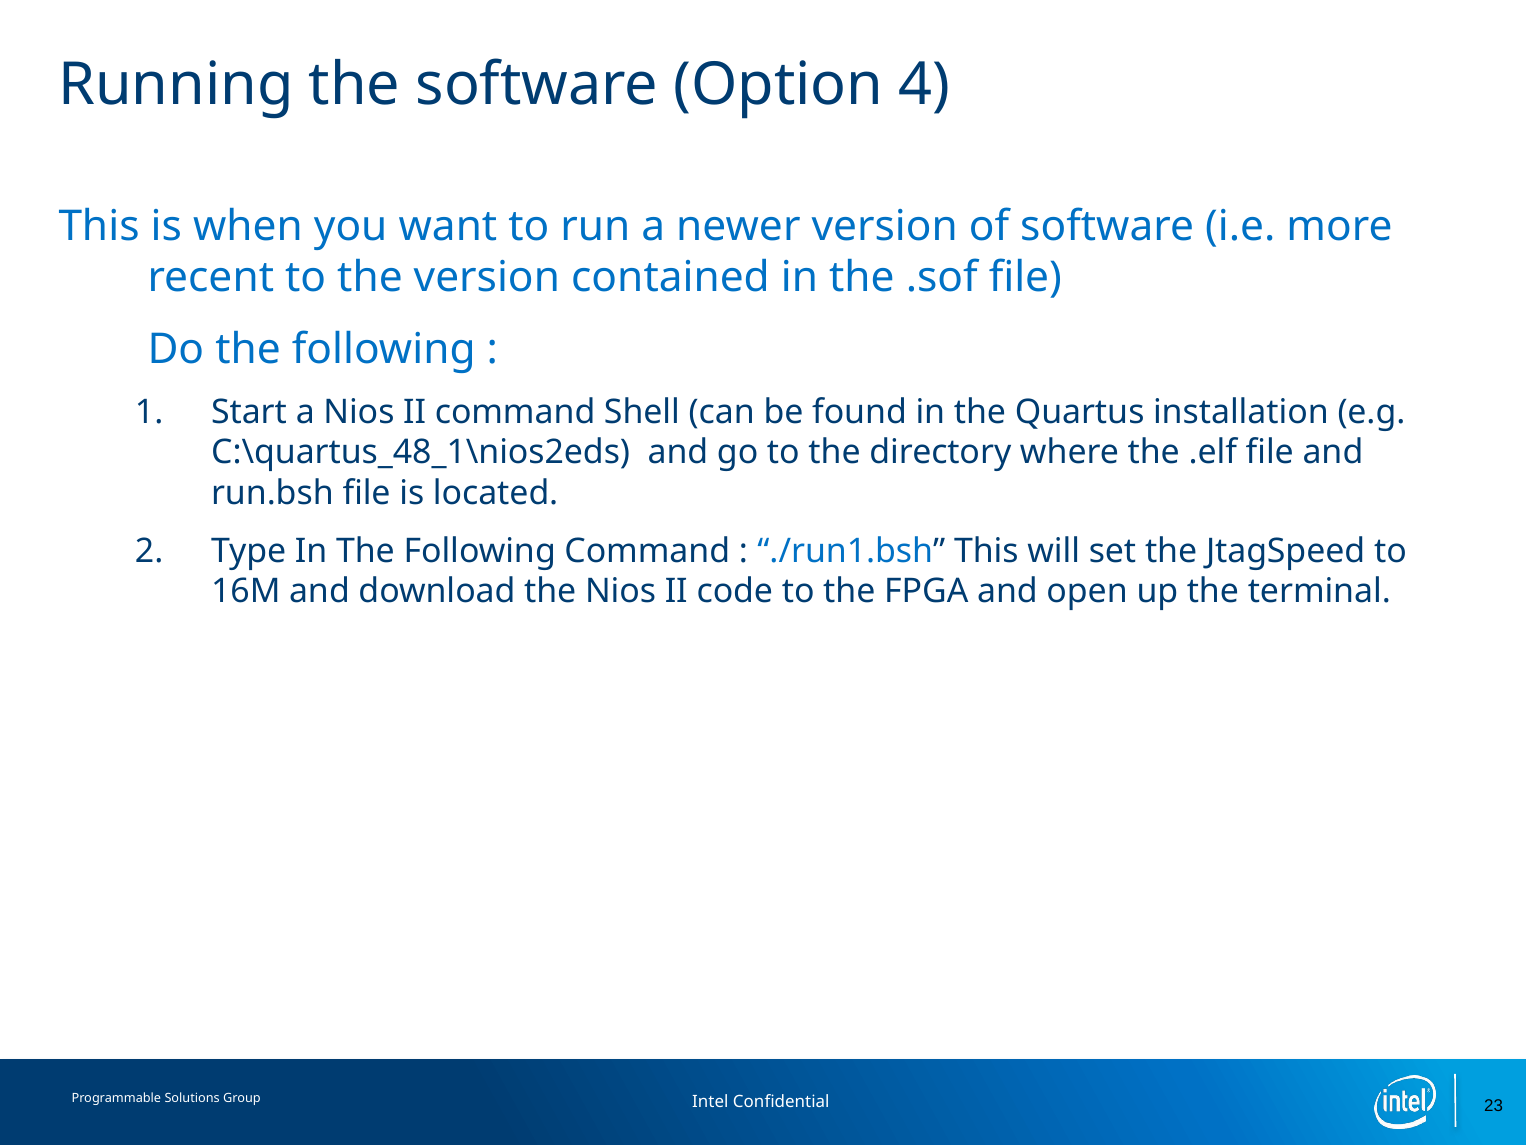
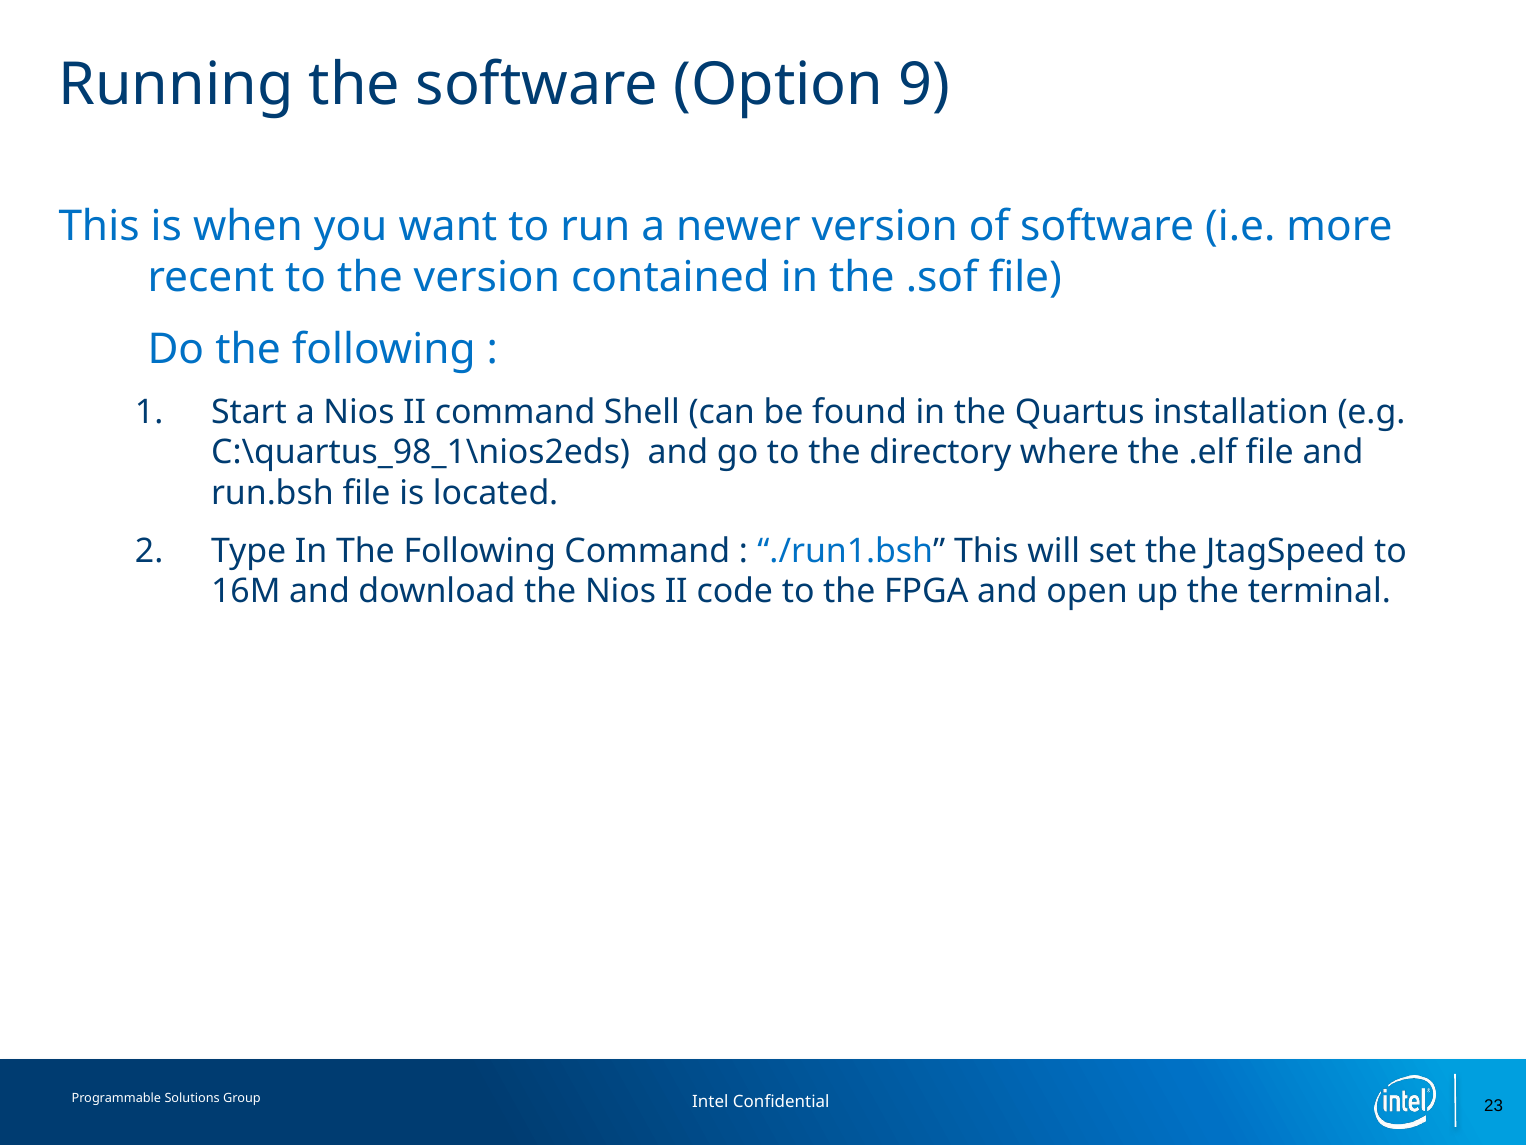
4: 4 -> 9 (925, 85)
C:\quartus_48_1\nios2eds: C:\quartus_48_1\nios2eds -> C:\quartus_98_1\nios2eds (421, 452)
